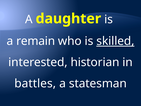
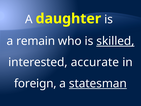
historian: historian -> accurate (95, 62)
battles: battles -> foreign (35, 83)
statesman underline: none -> present (98, 83)
